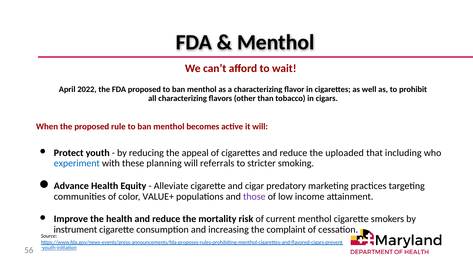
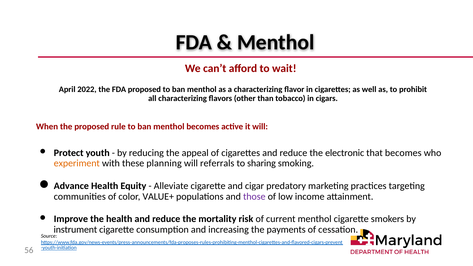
uploaded: uploaded -> electronic (345, 153)
that including: including -> becomes (403, 153)
experiment colour: blue -> orange (77, 163)
stricter: stricter -> sharing (262, 163)
complaint: complaint -> payments (286, 230)
